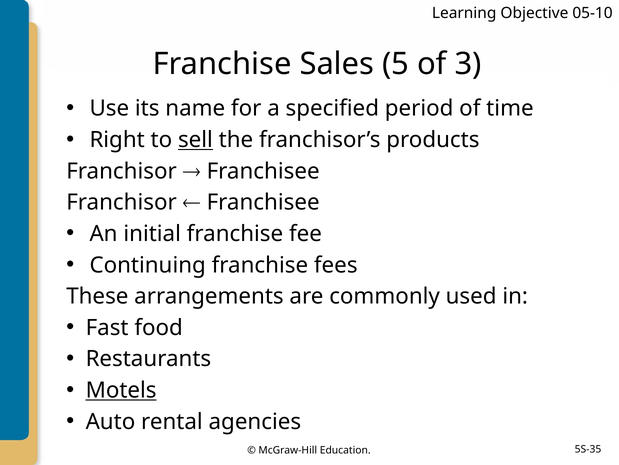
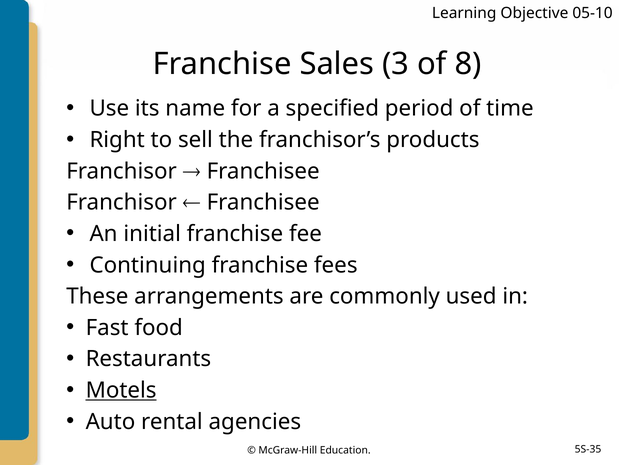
5: 5 -> 3 (396, 64)
3: 3 -> 8 (468, 64)
sell underline: present -> none (195, 140)
